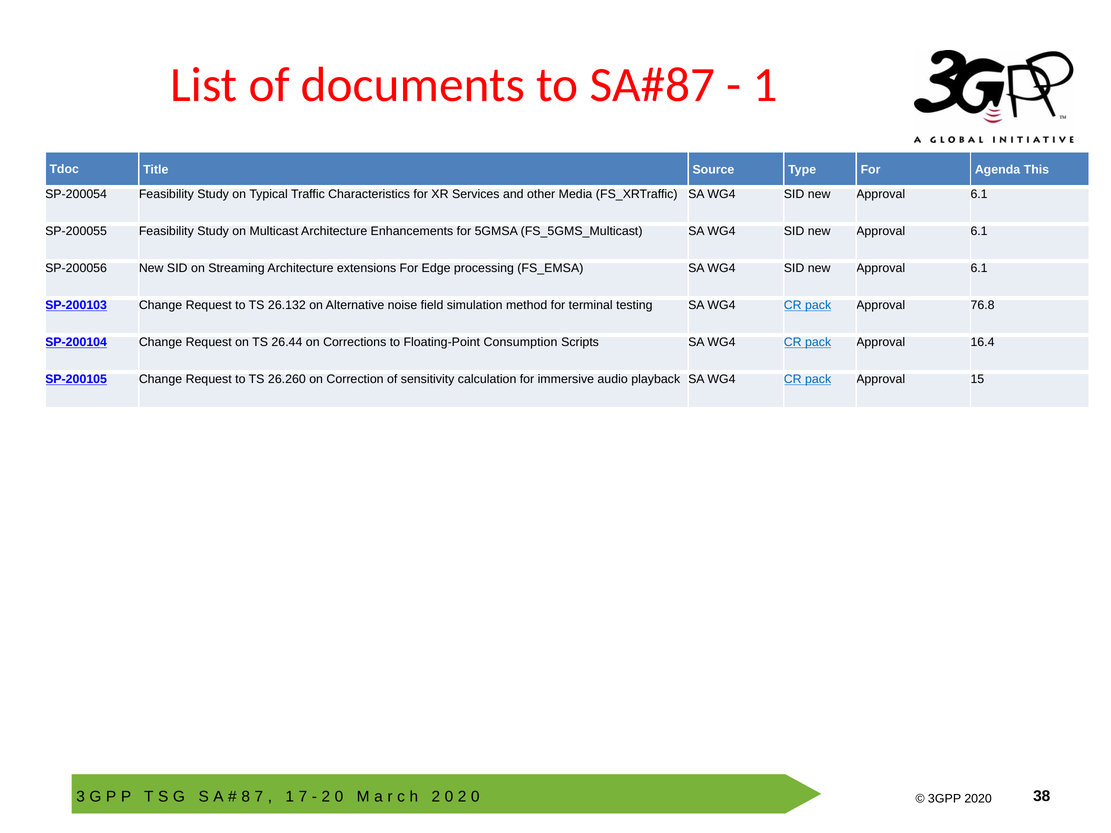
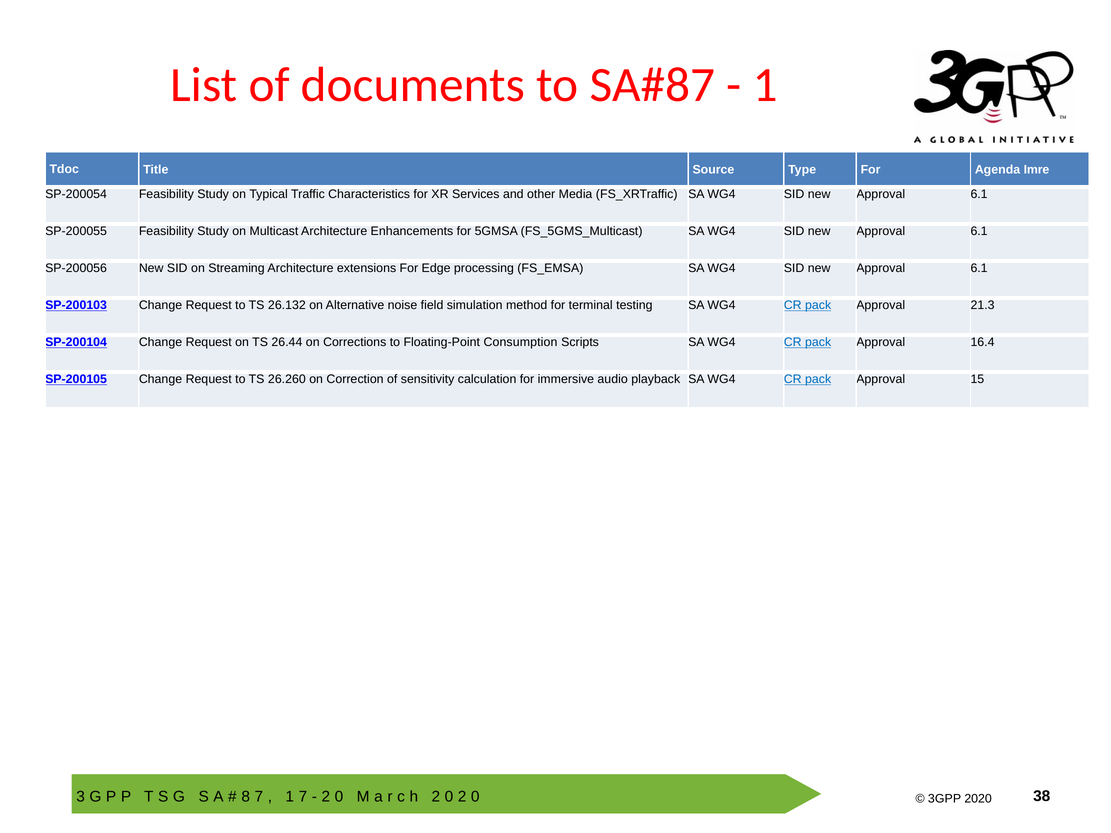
This: This -> Imre (1036, 170)
76.8: 76.8 -> 21.3 (983, 305)
